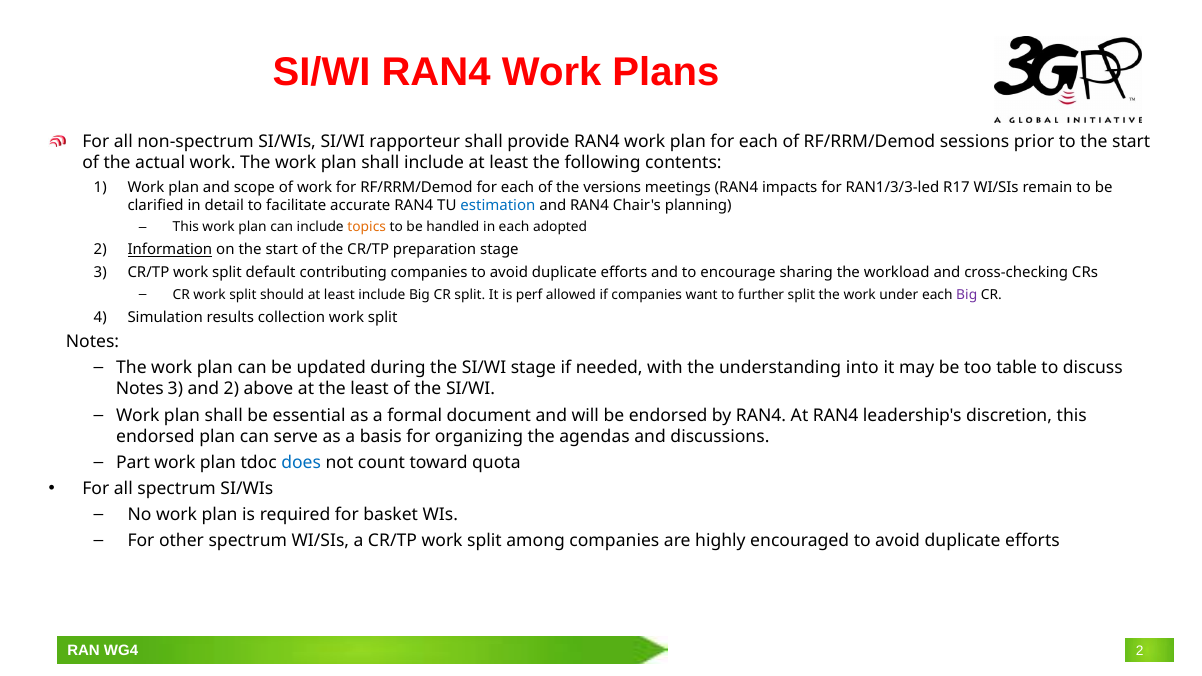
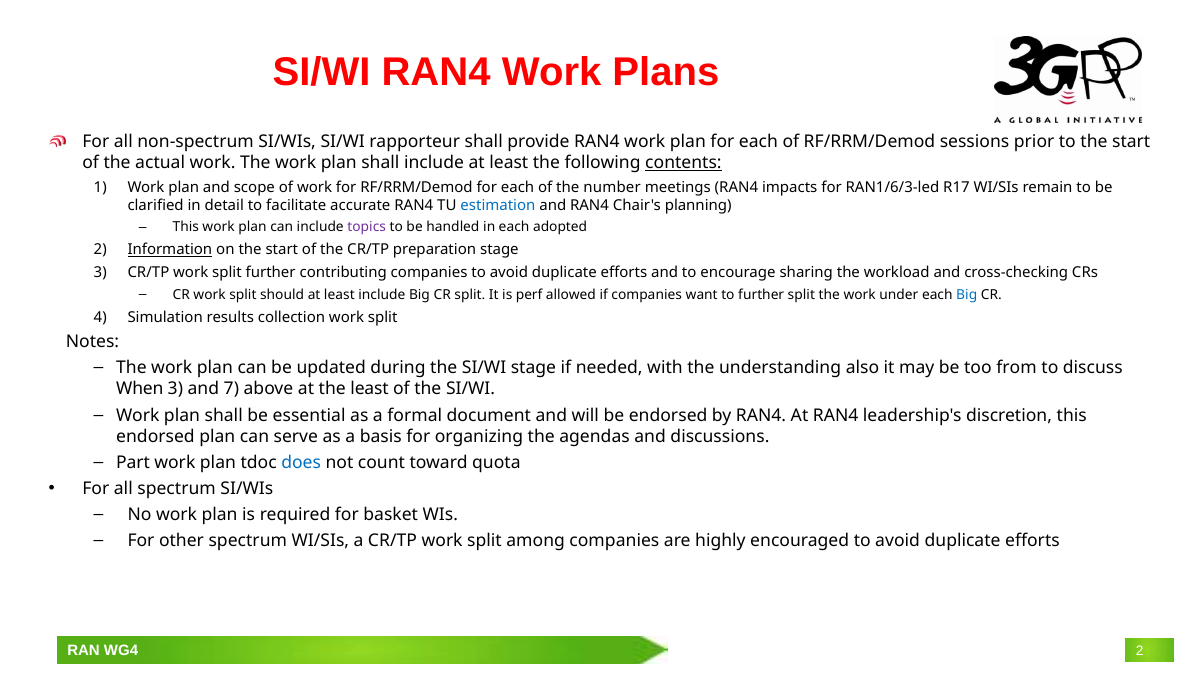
contents underline: none -> present (683, 163)
versions: versions -> number (612, 187)
RAN1/3/3-led: RAN1/3/3-led -> RAN1/6/3-led (892, 187)
topics colour: orange -> purple (367, 227)
split default: default -> further (271, 273)
Big colour: purple -> blue (967, 295)
into: into -> also (862, 368)
table: table -> from (1016, 368)
Notes: Notes -> When (140, 389)
and 2: 2 -> 7 (231, 389)
